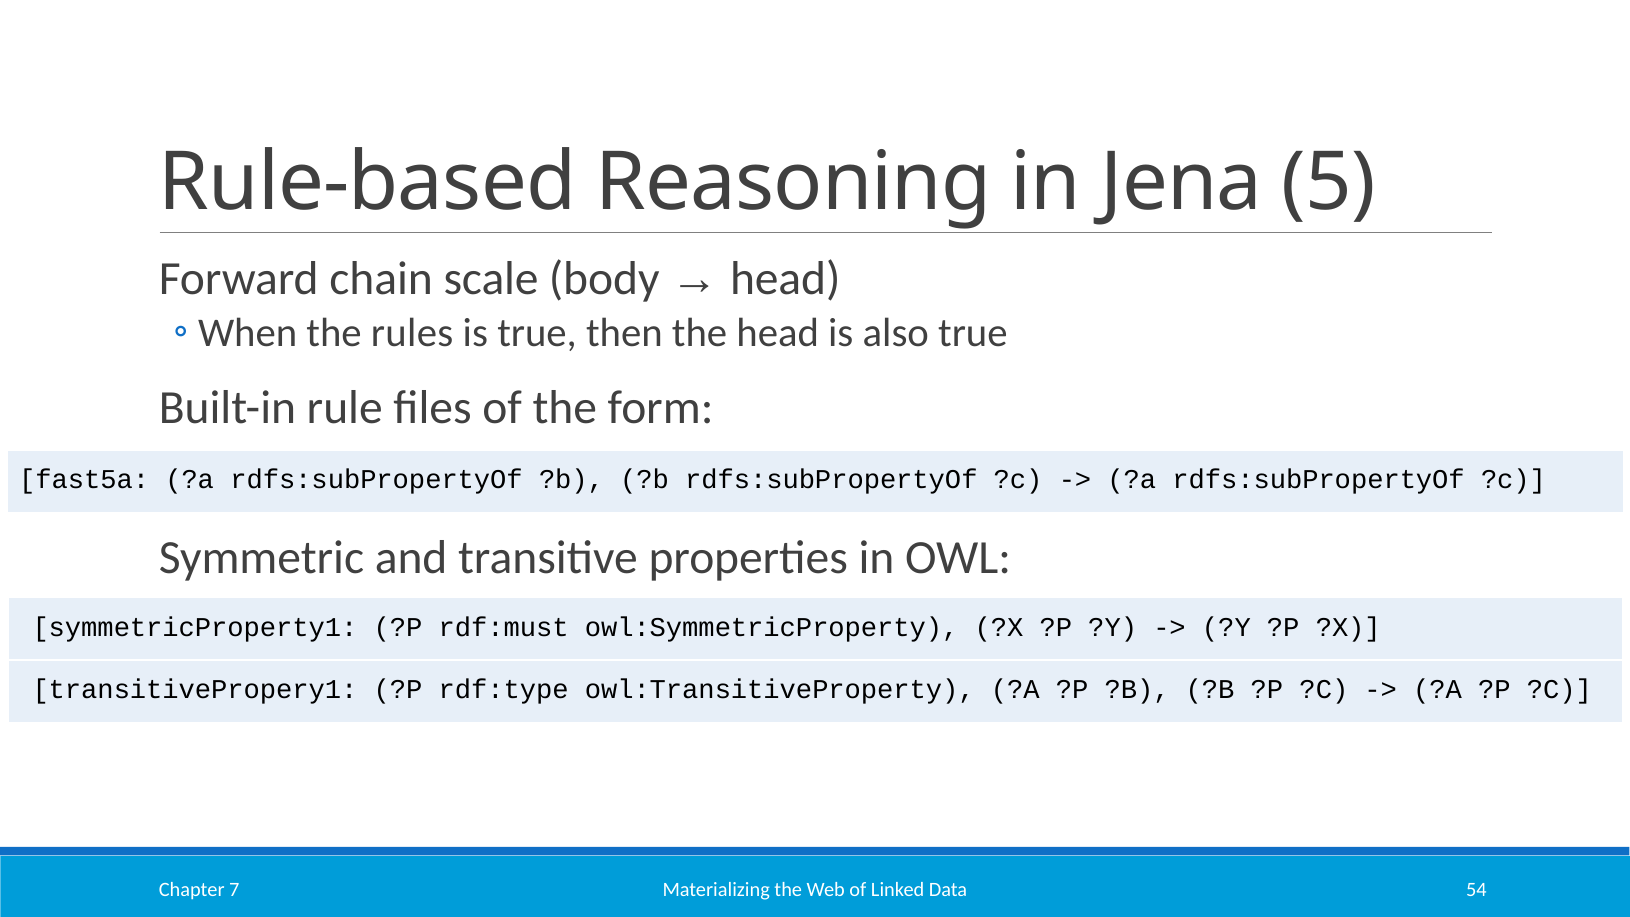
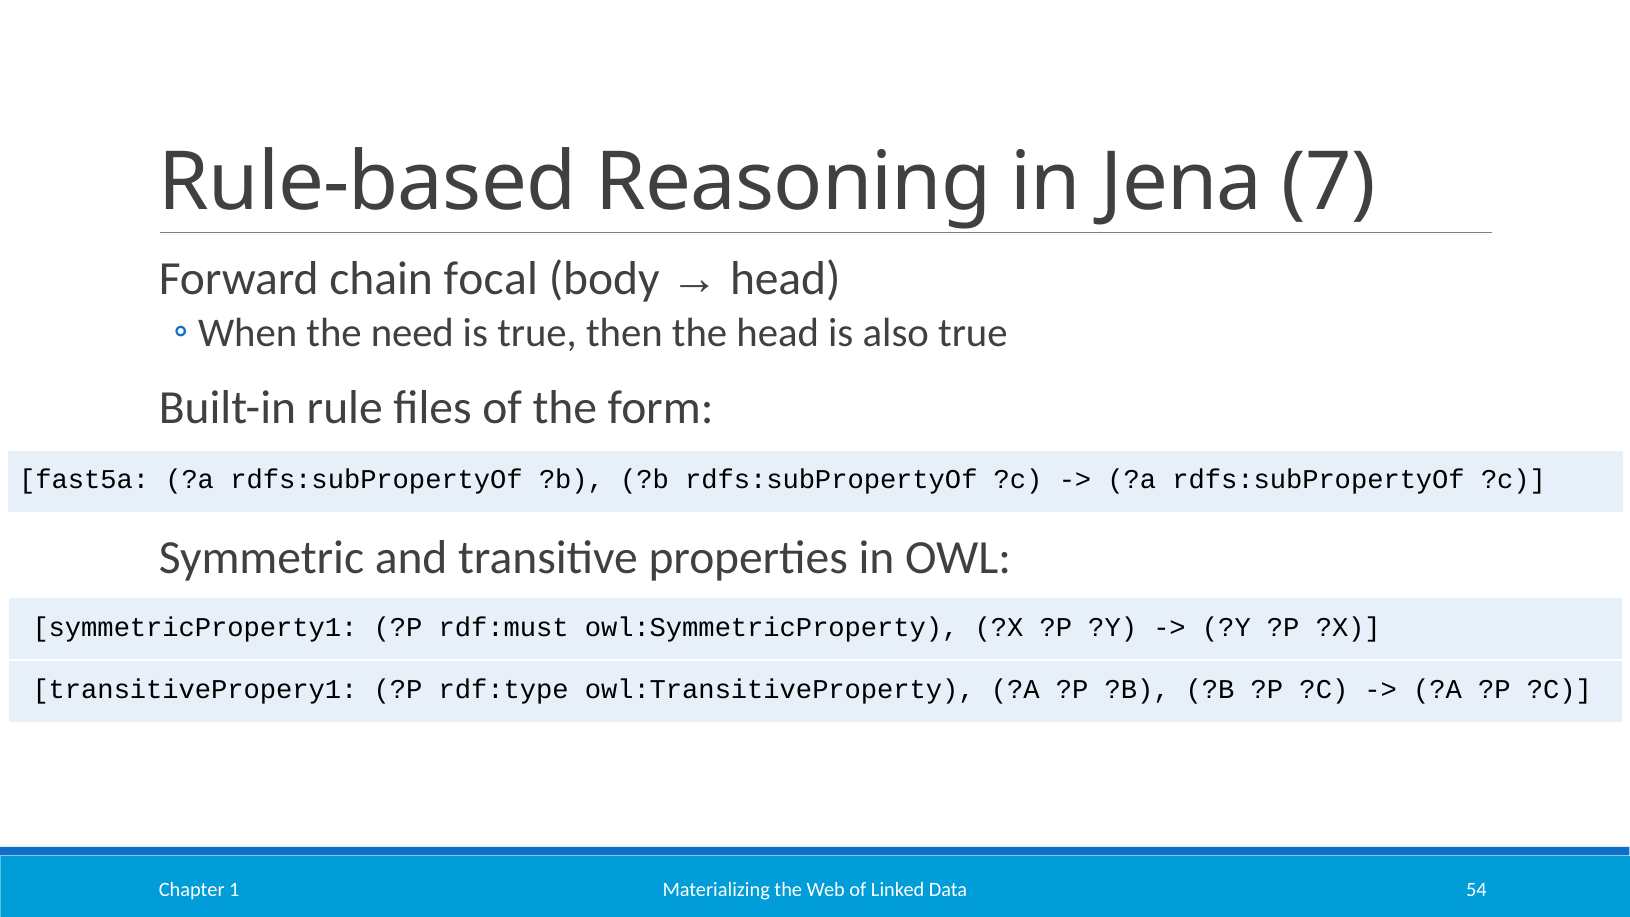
5: 5 -> 7 (1329, 183)
scale: scale -> focal (491, 278)
rules: rules -> need (412, 333)
7: 7 -> 1 (234, 889)
